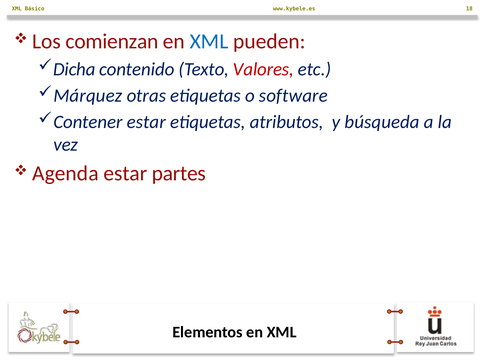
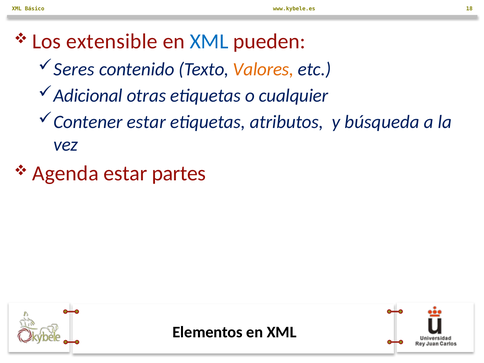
comienzan: comienzan -> extensible (112, 41)
Dicha: Dicha -> Seres (74, 69)
Valores colour: red -> orange (263, 69)
Márquez: Márquez -> Adicional (88, 96)
software: software -> cualquier (294, 96)
